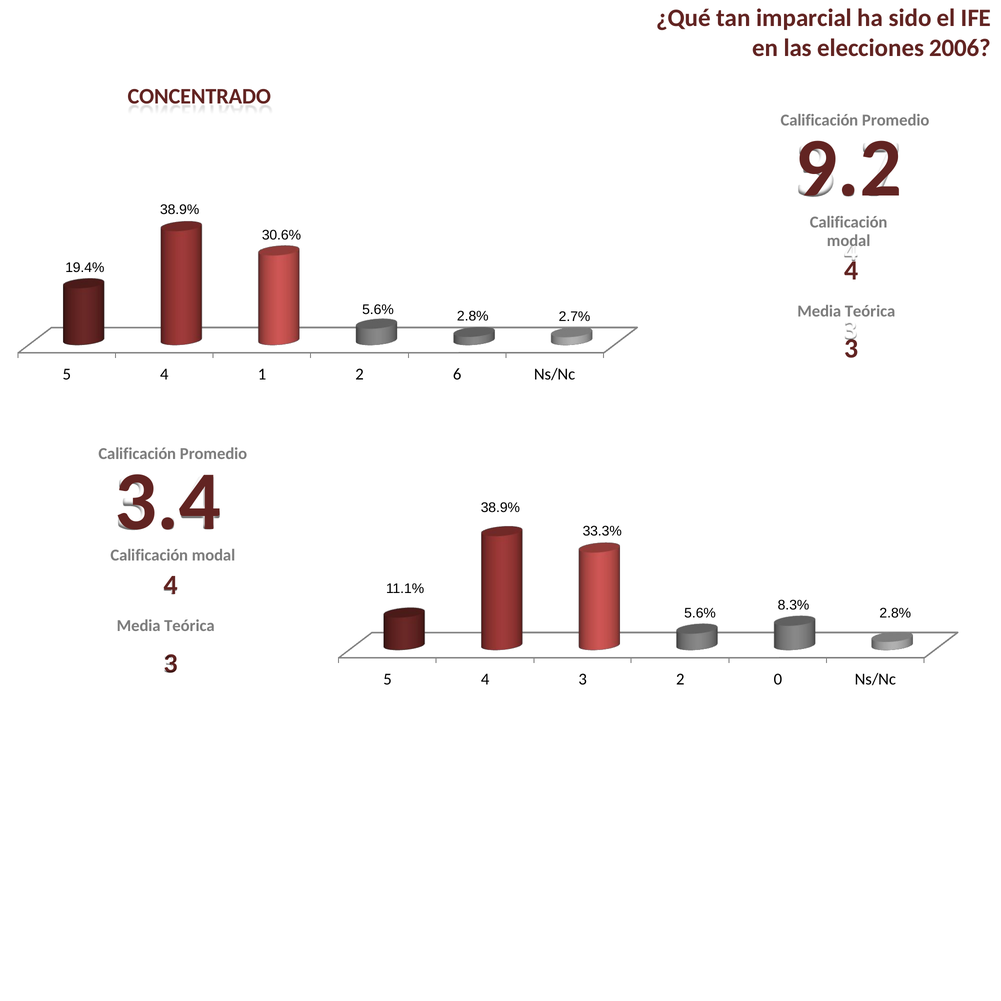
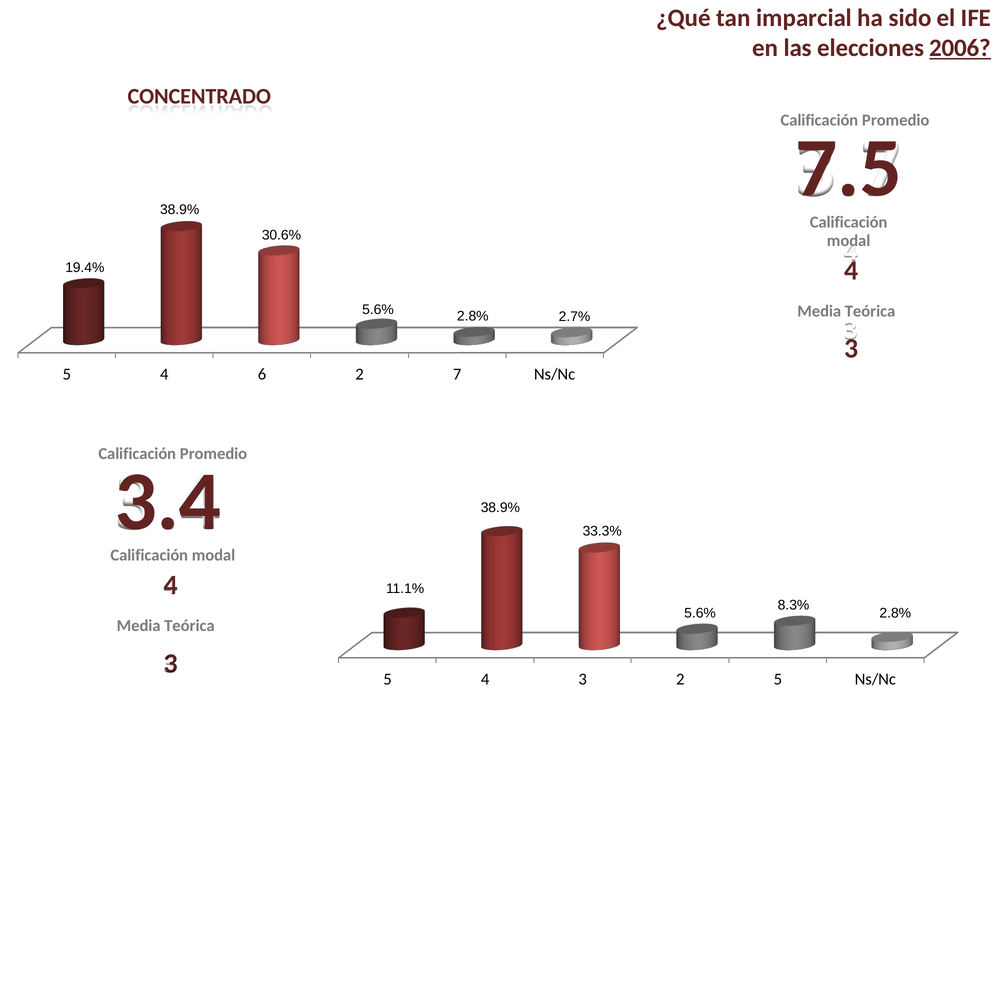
2006 underline: none -> present (960, 48)
9.2: 9.2 -> 7.5 (849, 168)
1: 1 -> 6 (262, 374)
6: 6 -> 7 (457, 374)
2 0: 0 -> 5 (778, 679)
